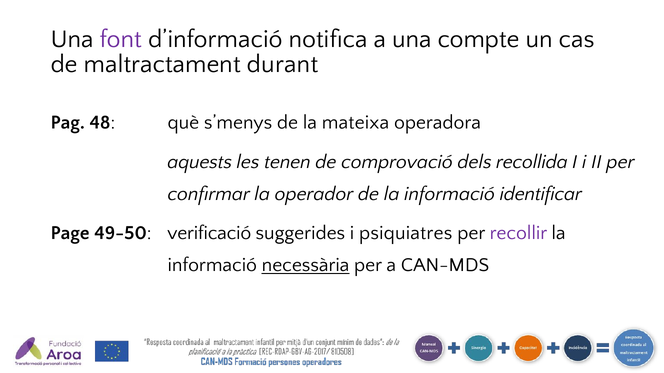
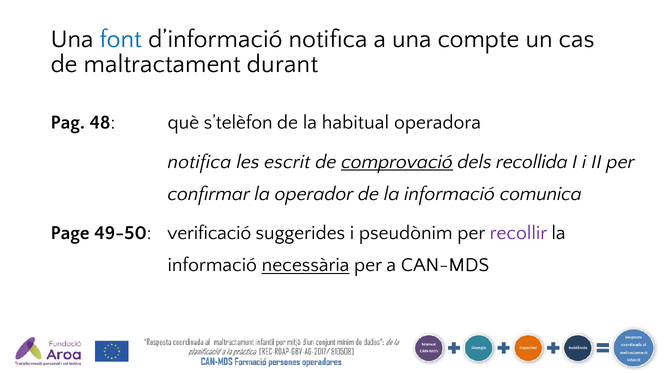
font colour: purple -> blue (121, 39)
s’menys: s’menys -> s’telèfon (238, 123)
mateixa: mateixa -> habitual (356, 123)
aquests: aquests -> notifica (200, 162)
tenen: tenen -> escrit (287, 162)
comprovació underline: none -> present (397, 162)
identificar: identificar -> comunica (541, 194)
psiquiatres: psiquiatres -> pseudònim (406, 233)
